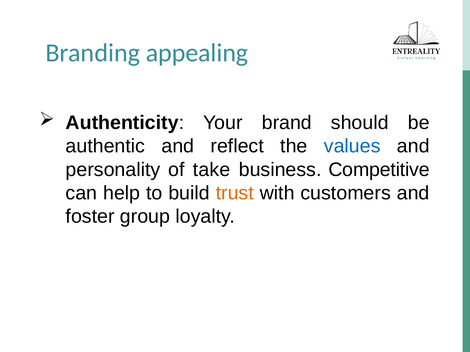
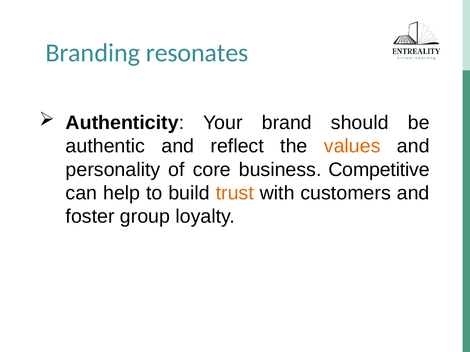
appealing: appealing -> resonates (197, 53)
values colour: blue -> orange (352, 146)
take: take -> core (212, 170)
